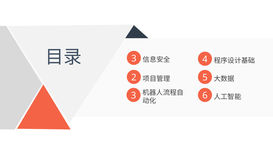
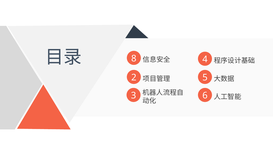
3: 3 -> 8 (134, 58)
